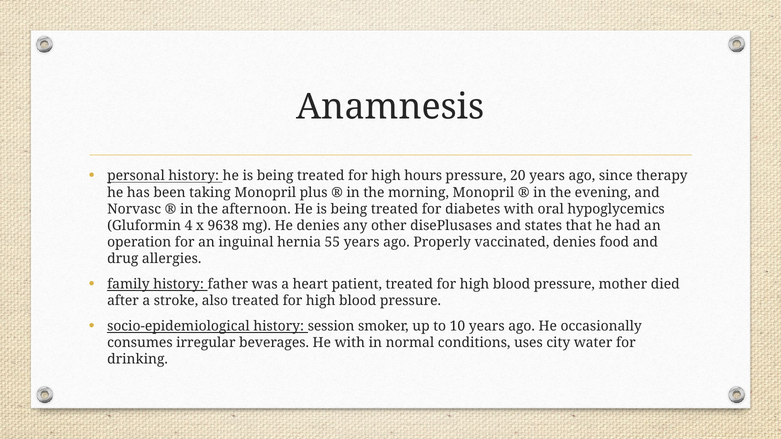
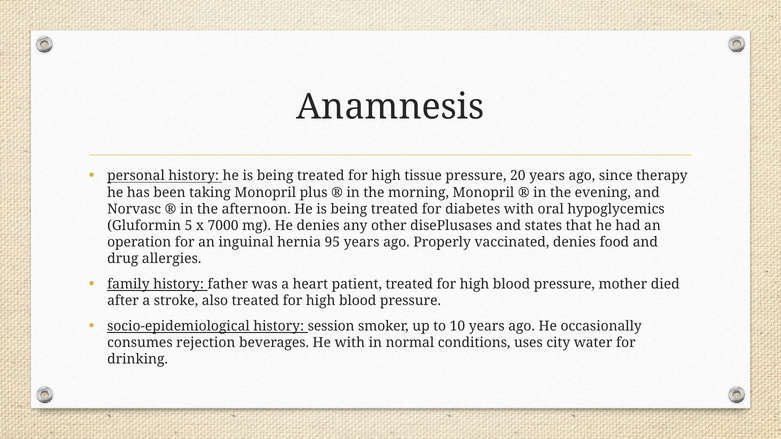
hours: hours -> tissue (423, 176)
4: 4 -> 5 (188, 226)
9638: 9638 -> 7000 (223, 226)
55: 55 -> 95 (332, 242)
irregular: irregular -> rejection (206, 343)
